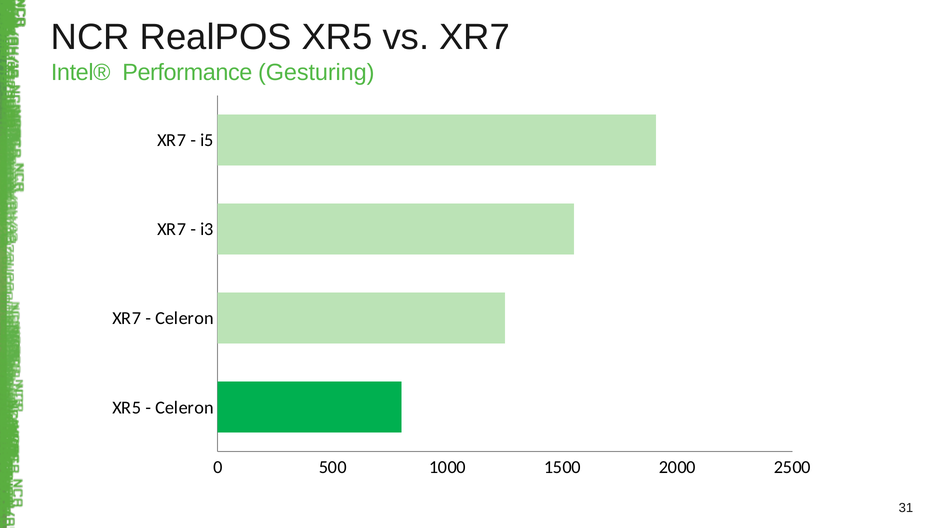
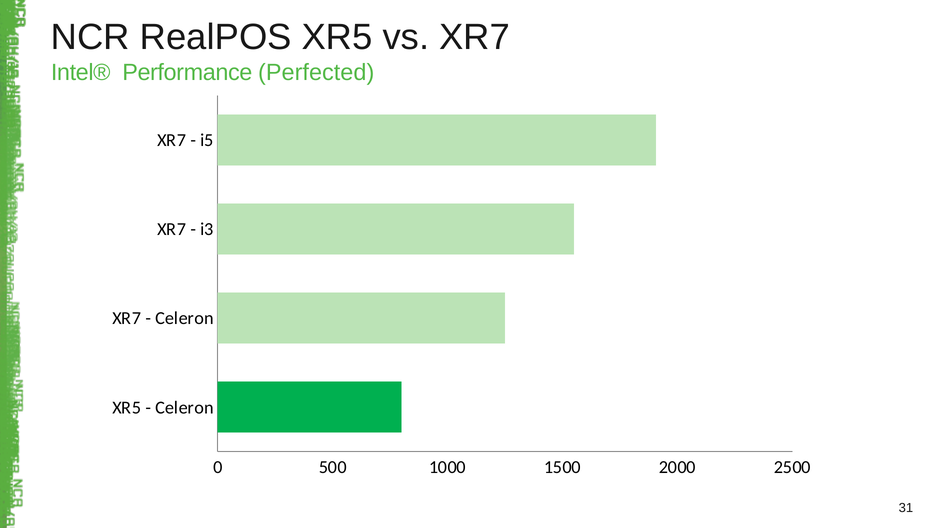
Gesturing: Gesturing -> Perfected (316, 73)
